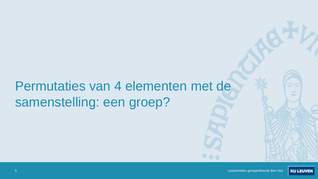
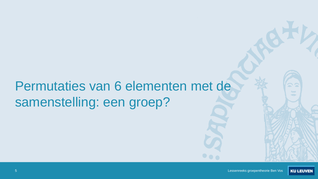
4: 4 -> 6 (118, 86)
